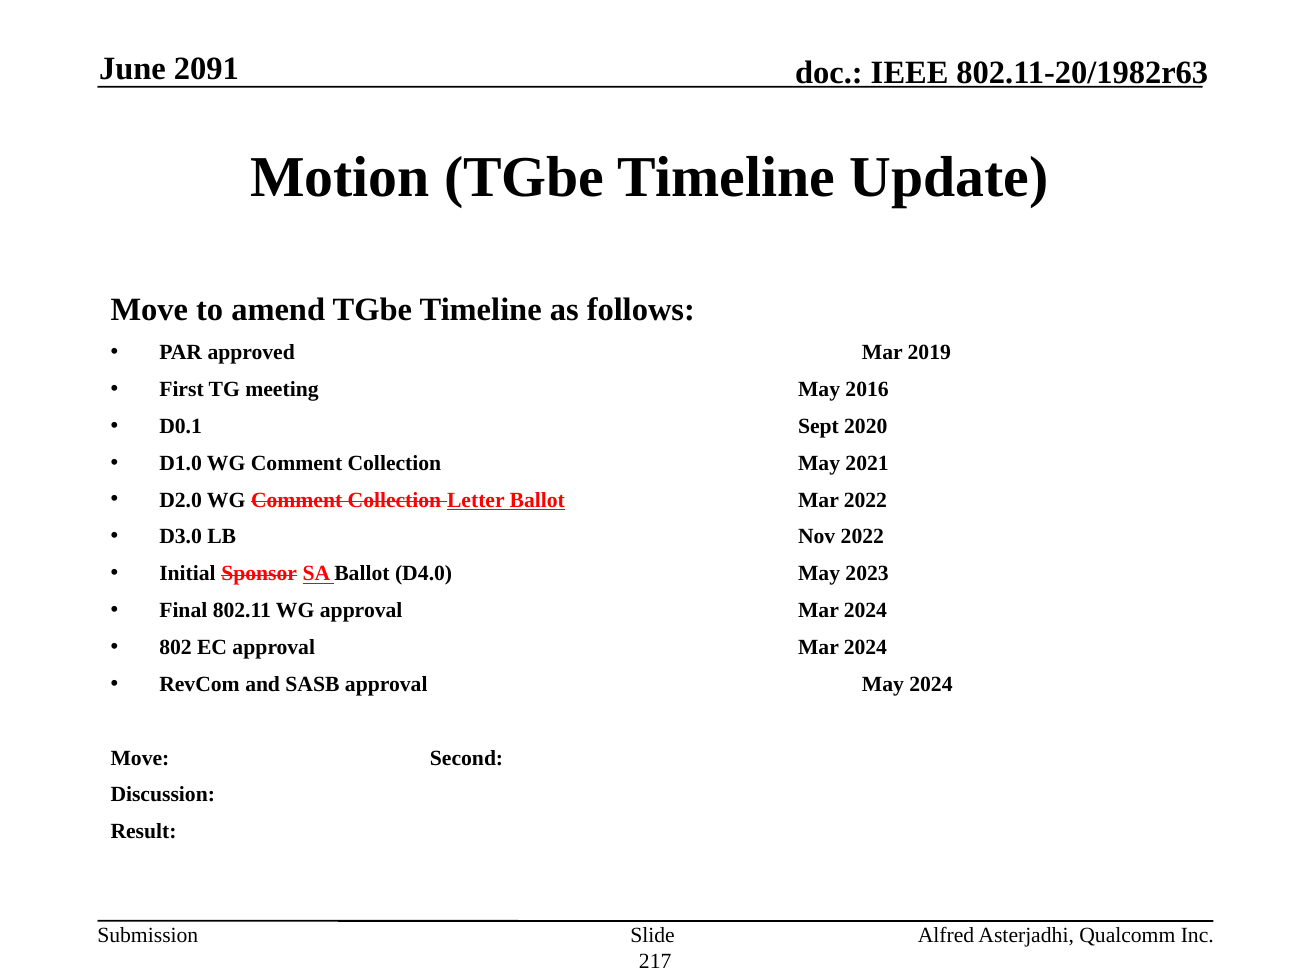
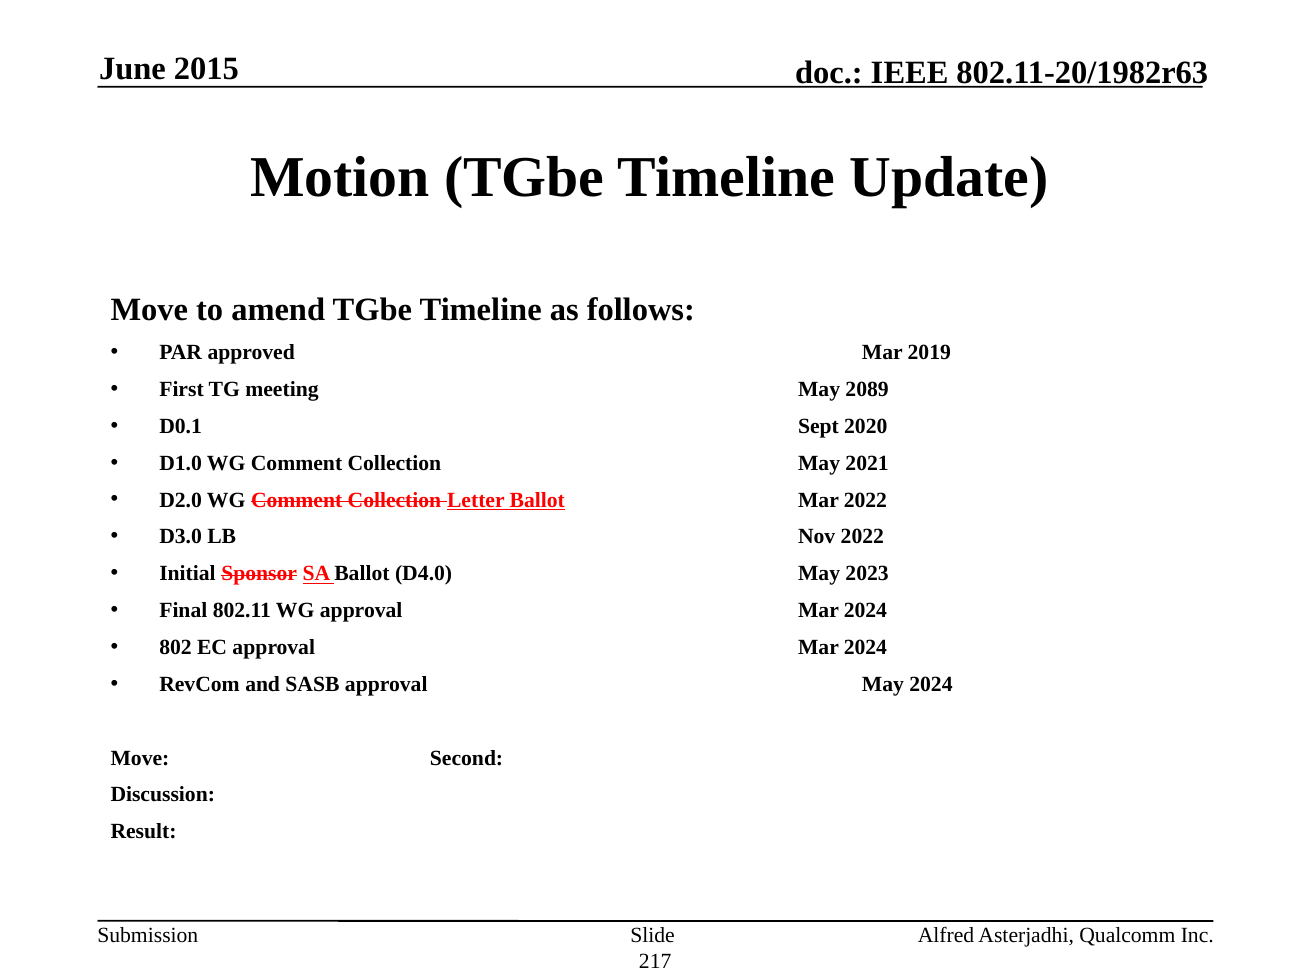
2091: 2091 -> 2015 (206, 69)
2016: 2016 -> 2089 (867, 389)
